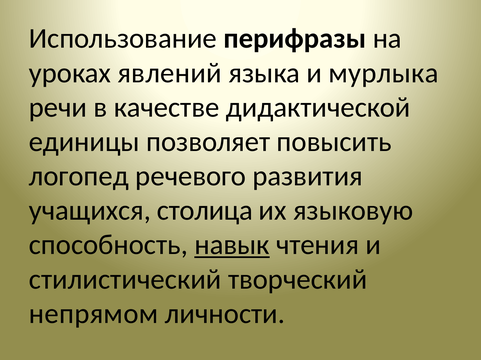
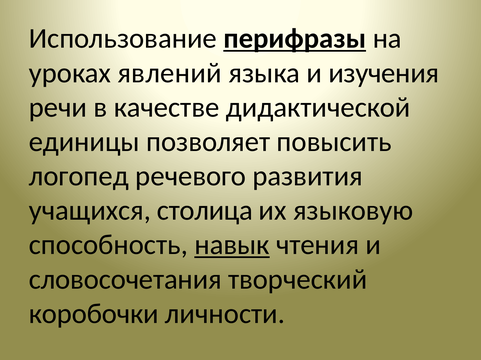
перифразы underline: none -> present (295, 39)
мурлыка: мурлыка -> изучения (384, 73)
стилистический: стилистический -> словосочетания (125, 280)
непрямом: непрямом -> коробочки (94, 314)
